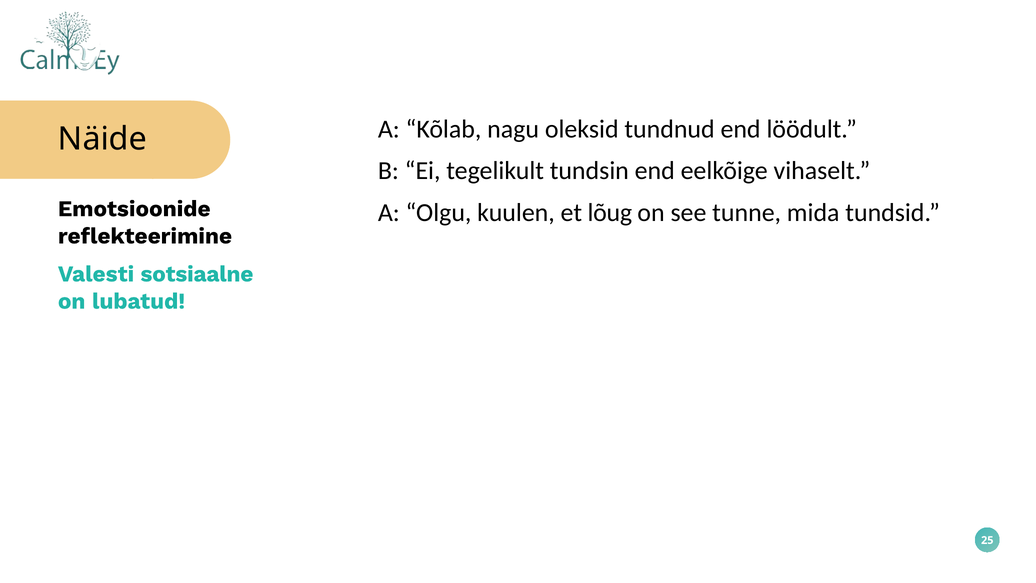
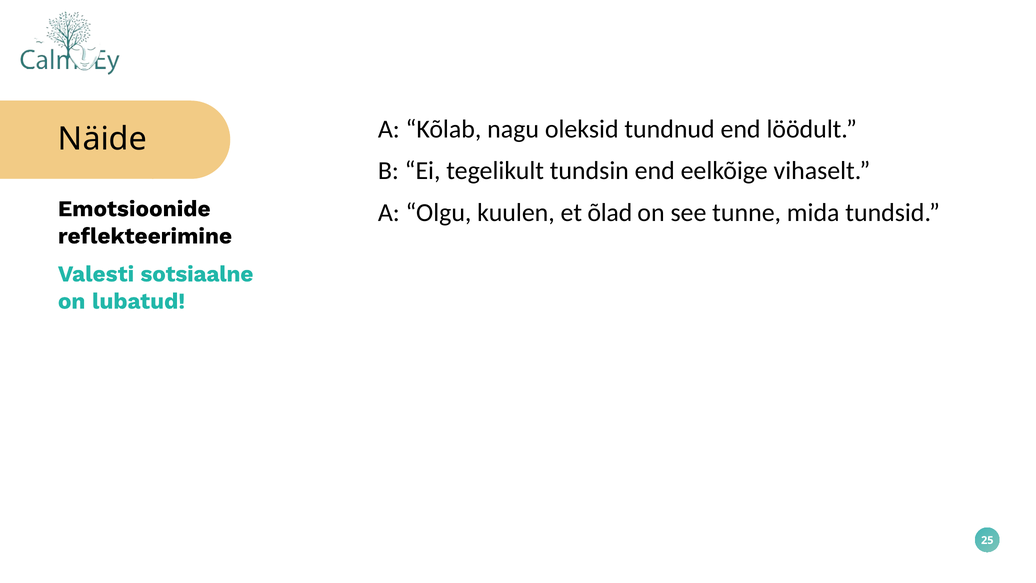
lõug: lõug -> õlad (610, 213)
